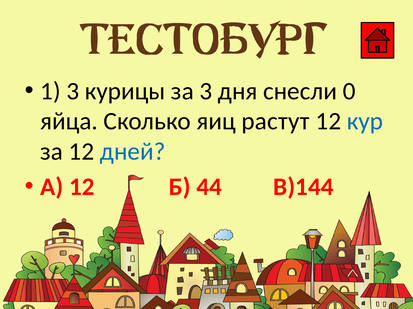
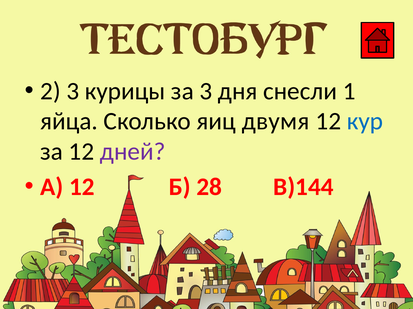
1: 1 -> 2 (50, 91)
0: 0 -> 1 (349, 91)
растут: растут -> двумя (276, 122)
дней colour: blue -> purple (133, 152)
44: 44 -> 28 (209, 187)
